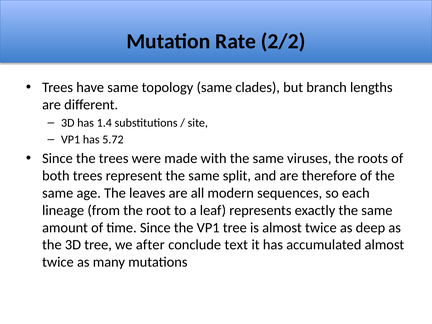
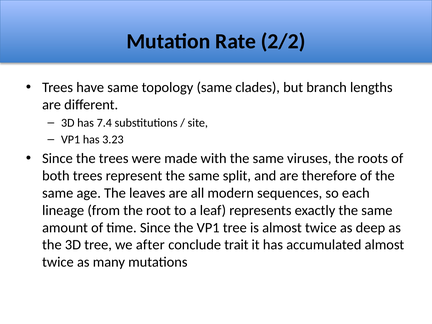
1.4: 1.4 -> 7.4 (104, 123)
5.72: 5.72 -> 3.23 (113, 140)
text: text -> trait (236, 245)
